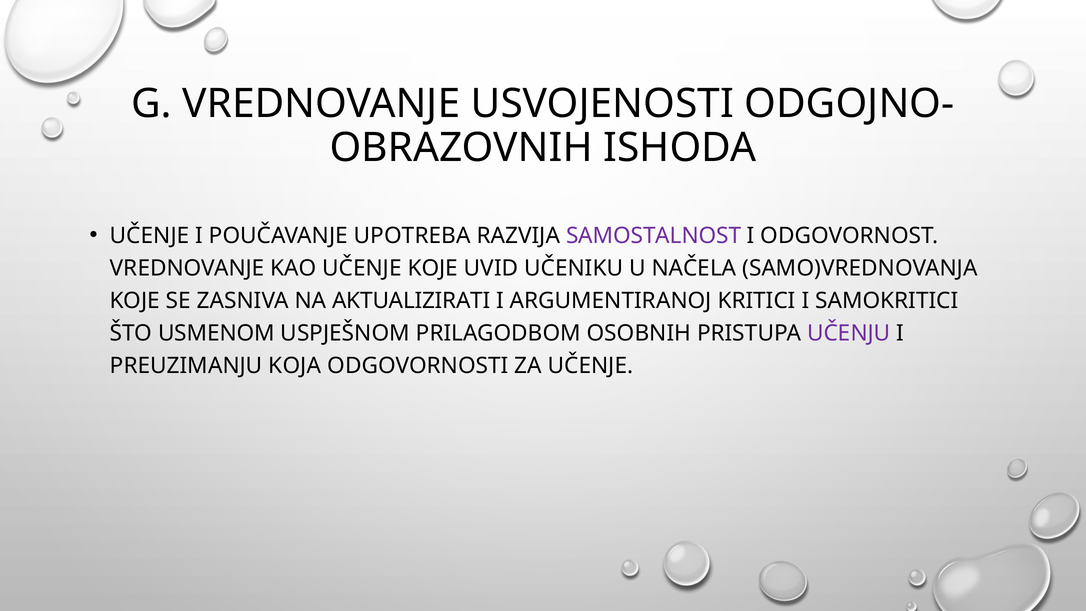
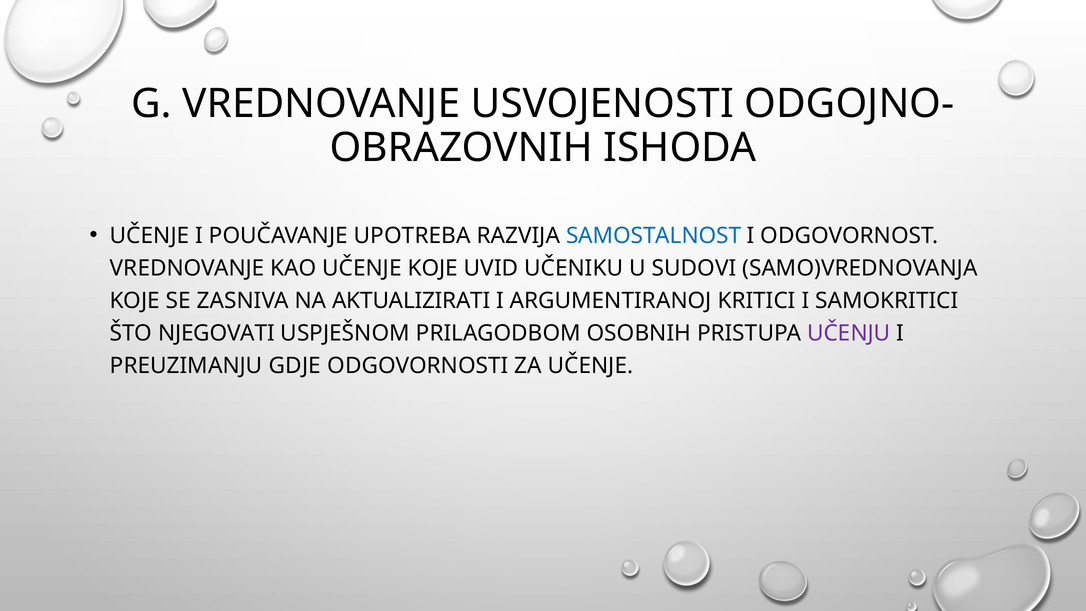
SAMOSTALNOST colour: purple -> blue (654, 235)
NAČELA: NAČELA -> SUDOVI (694, 268)
USMENOM: USMENOM -> NJEGOVATI (216, 333)
KOJA: KOJA -> GDJE (295, 366)
